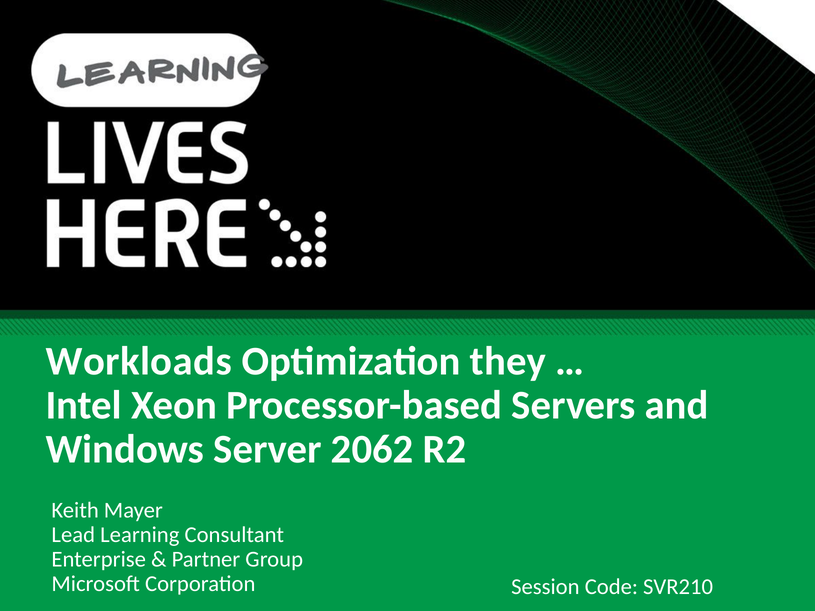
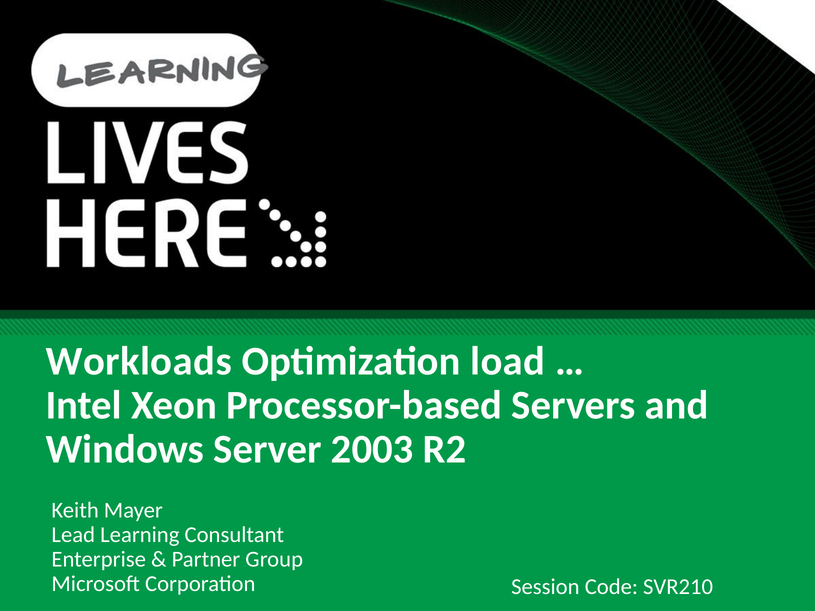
they: they -> load (508, 362)
2062: 2062 -> 2003 (372, 450)
